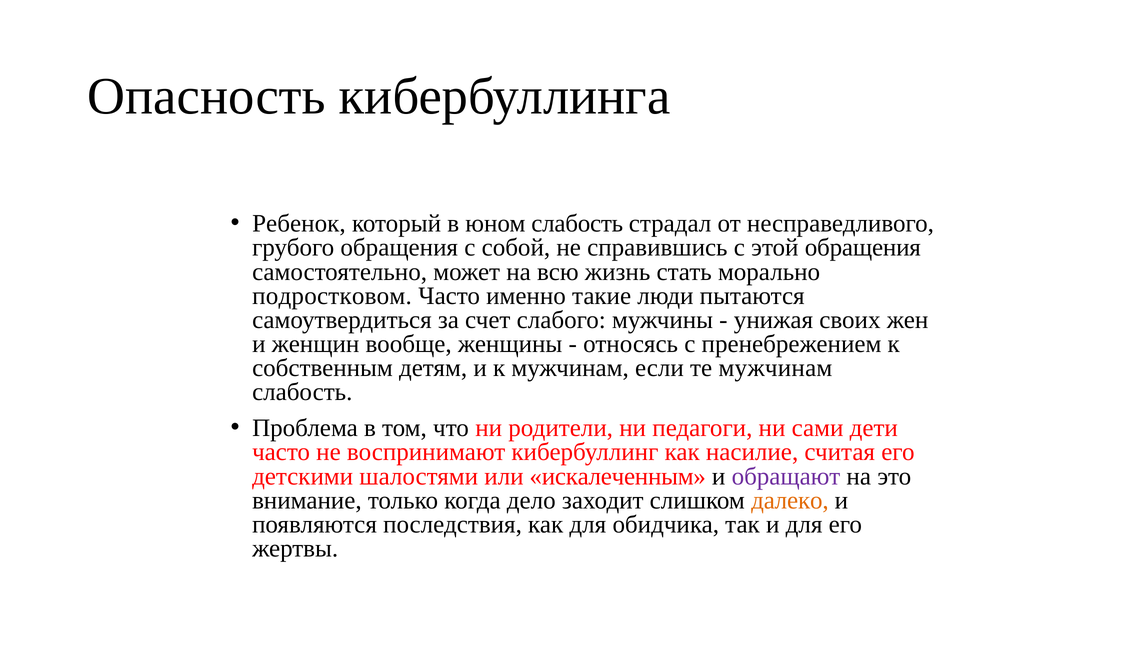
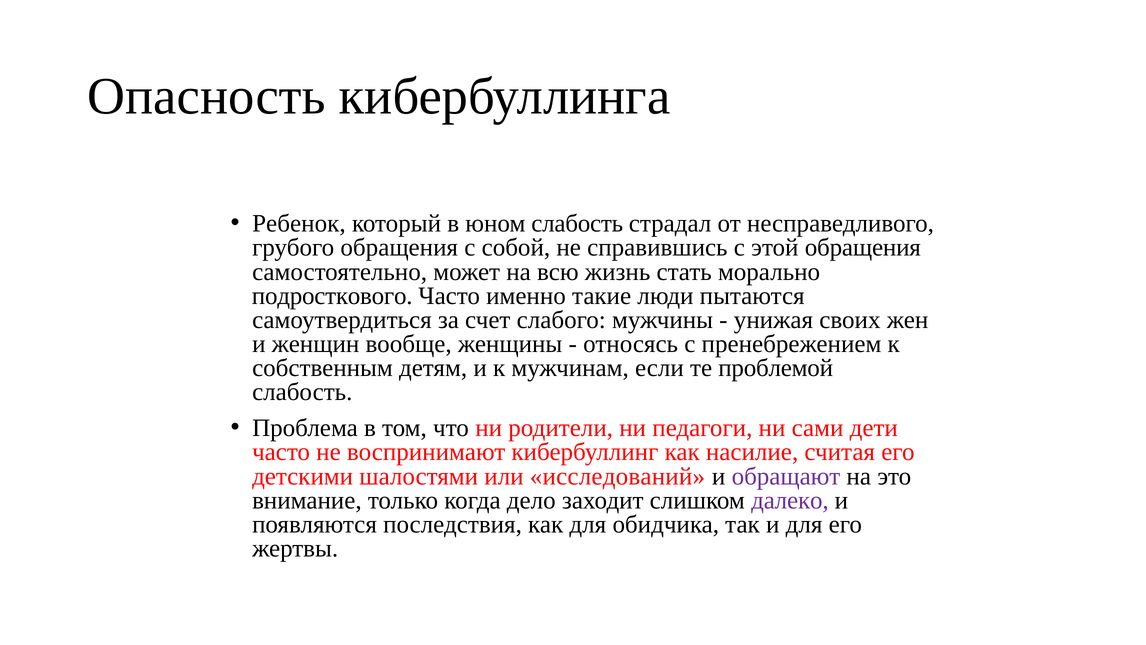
подростковом: подростковом -> подросткового (332, 296)
те мужчинам: мужчинам -> проблемой (776, 368)
искалеченным: искалеченным -> исследований (617, 476)
далеко colour: orange -> purple (790, 500)
